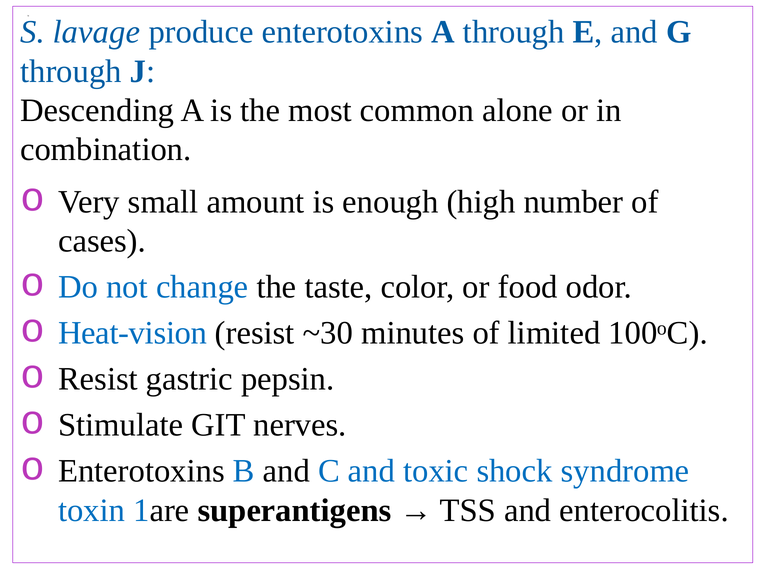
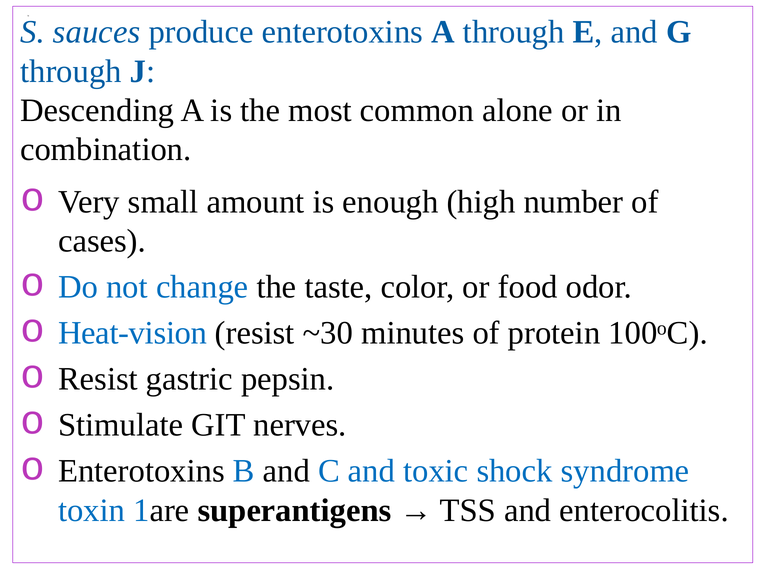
lavage: lavage -> sauces (97, 32)
limited: limited -> protein (554, 333)
